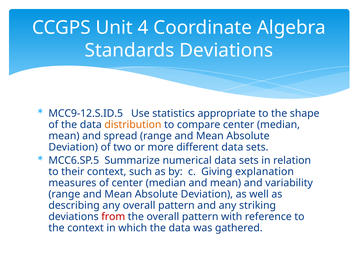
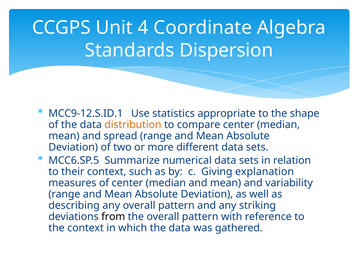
Standards Deviations: Deviations -> Dispersion (226, 50)
MCC9-12.S.ID.5: MCC9-12.S.ID.5 -> MCC9-12.S.ID.1 (86, 114)
from colour: red -> black (113, 217)
